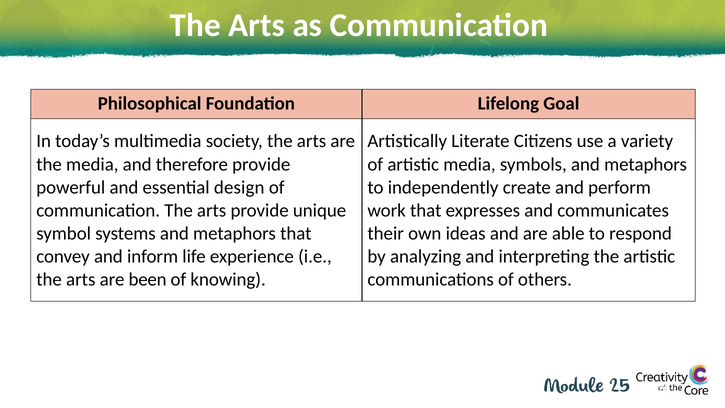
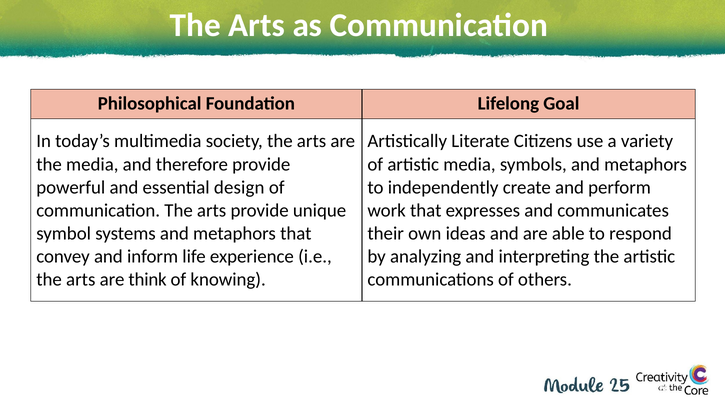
been: been -> think (148, 279)
